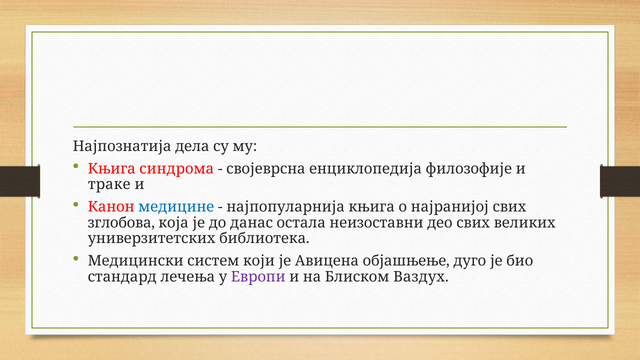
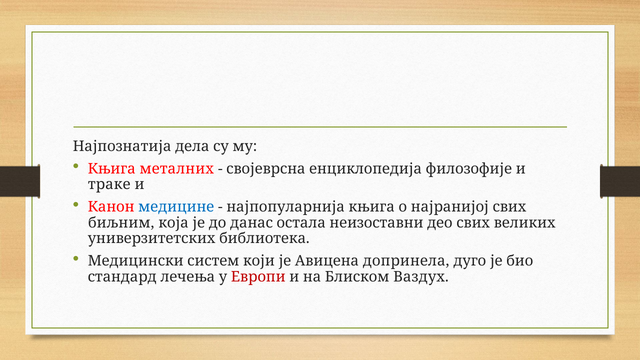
синдрома: синдрома -> металних (177, 169)
зглобова: зглобова -> биљним (121, 223)
објашњење: објашњење -> допринела (406, 261)
Европи colour: purple -> red (258, 277)
